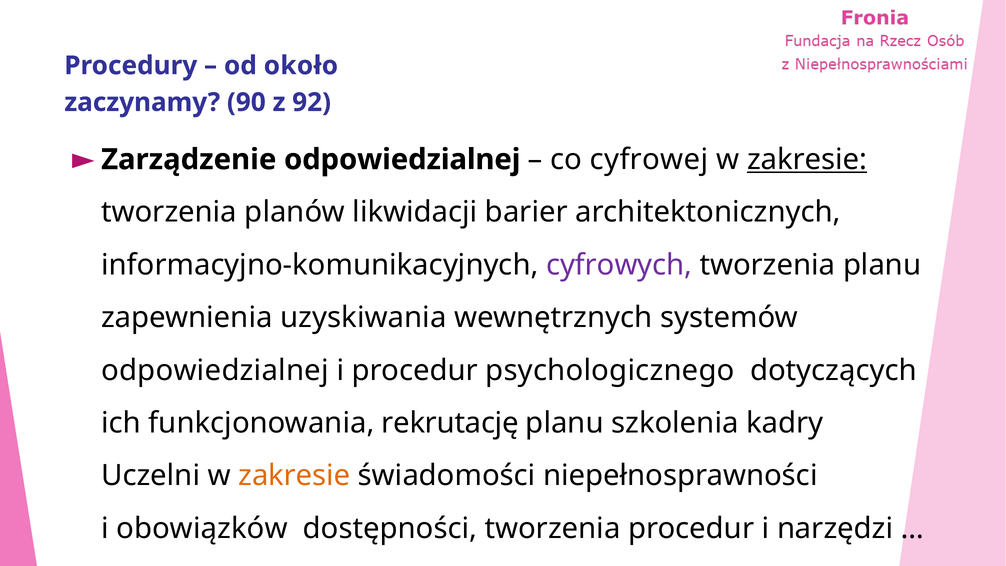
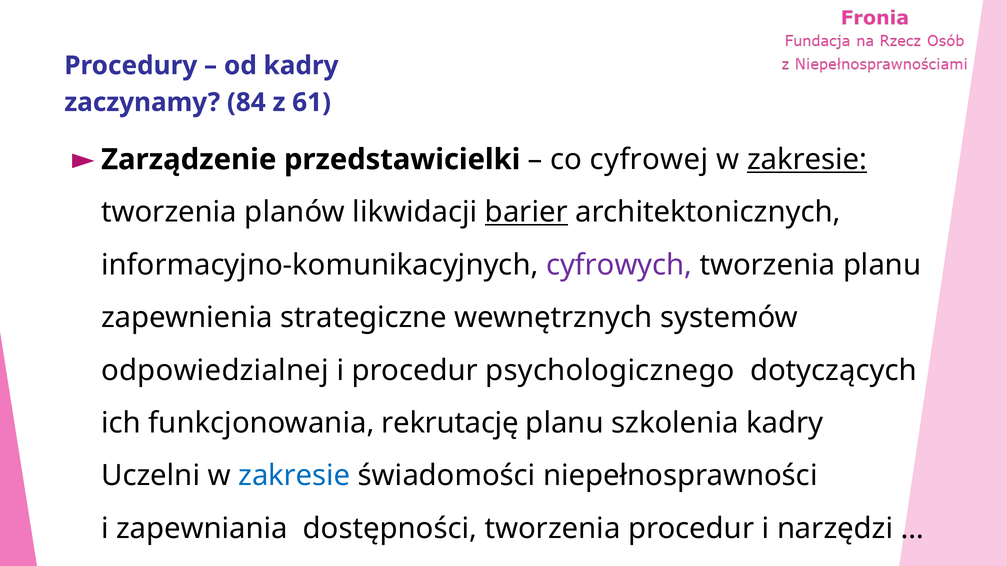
od około: około -> kadry (301, 66)
90: 90 -> 84 (246, 102)
92: 92 -> 61 (312, 102)
Zarządzenie odpowiedzialnej: odpowiedzialnej -> przedstawicielki (402, 159)
barier underline: none -> present (526, 212)
uzyskiwania: uzyskiwania -> strategiczne (363, 318)
zakresie colour: orange -> blue (294, 476)
obowiązków: obowiązków -> zapewniania (202, 528)
